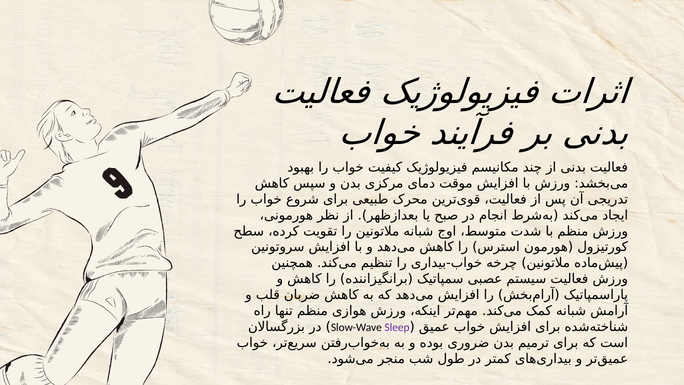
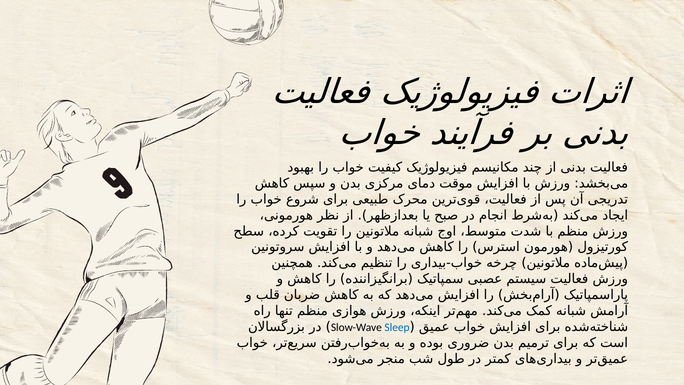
Sleep colour: purple -> blue (397, 327)
